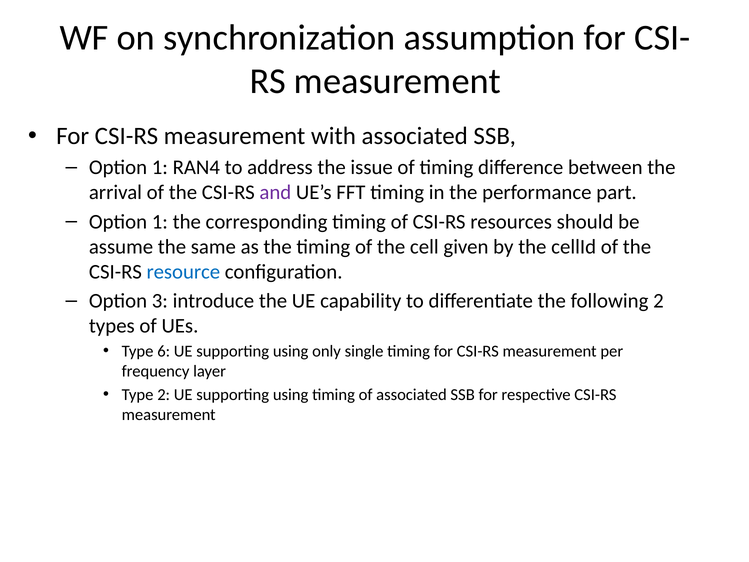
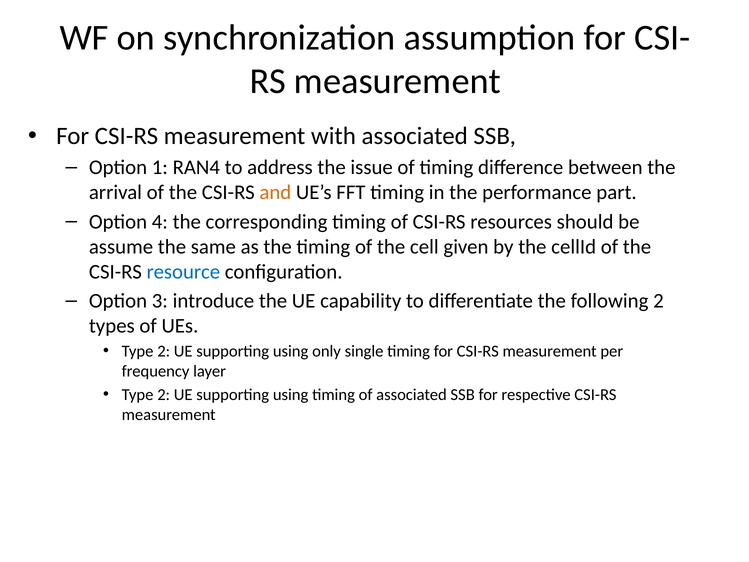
and colour: purple -> orange (275, 192)
1: 1 -> 4 (160, 222)
6: 6 -> 2 (164, 351)
